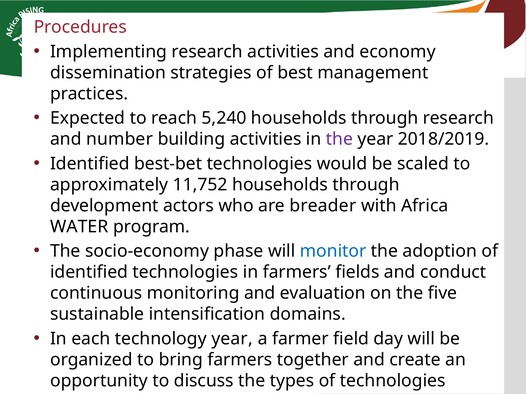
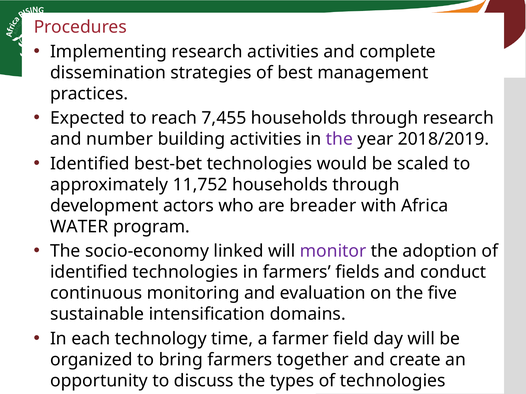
economy: economy -> complete (398, 52)
5,240: 5,240 -> 7,455 (224, 118)
phase: phase -> linked (238, 251)
monitor colour: blue -> purple (333, 251)
technology year: year -> time (232, 339)
